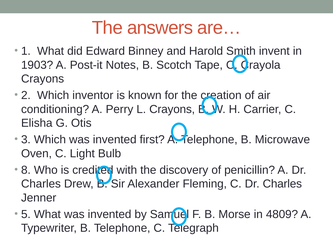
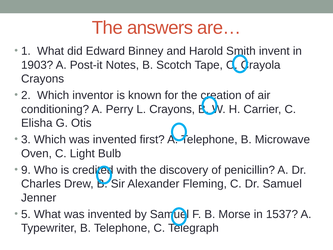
8: 8 -> 9 (26, 170)
C Dr Charles: Charles -> Samuel (282, 184)
4809: 4809 -> 1537 (282, 214)
